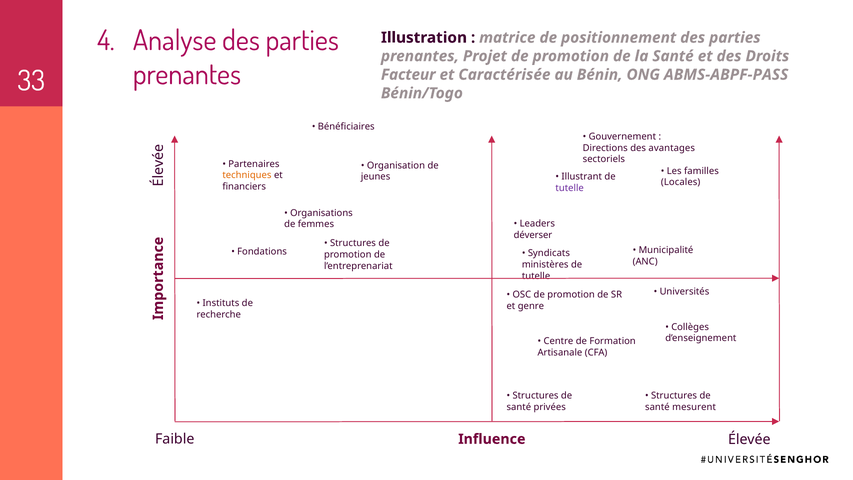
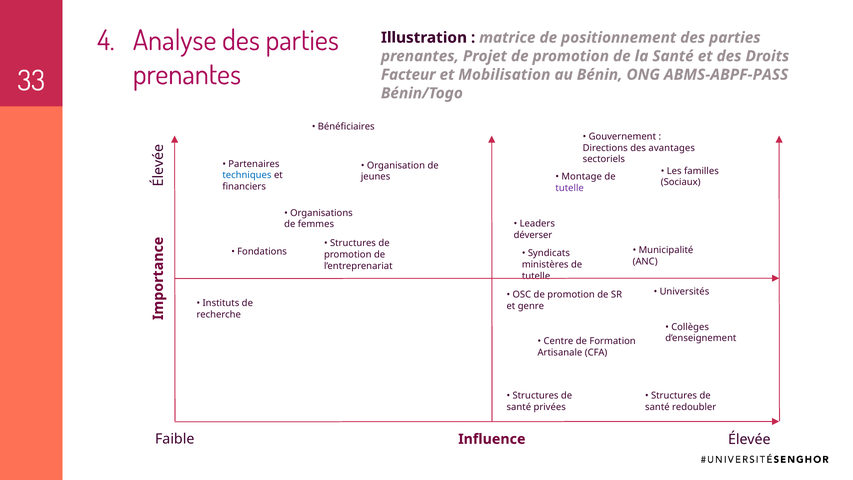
Caractérisée: Caractérisée -> Mobilisation (504, 75)
techniques colour: orange -> blue (247, 175)
Illustrant: Illustrant -> Montage (582, 177)
Locales: Locales -> Sociaux (681, 182)
mesurent: mesurent -> redoubler (694, 407)
